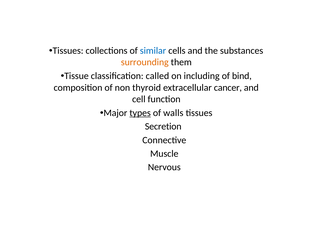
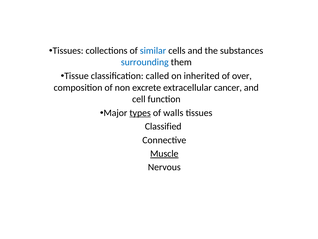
surrounding colour: orange -> blue (145, 62)
including: including -> inherited (202, 76)
bind: bind -> over (242, 76)
thyroid: thyroid -> excrete (147, 87)
Secretion: Secretion -> Classified (163, 126)
Muscle underline: none -> present (164, 153)
